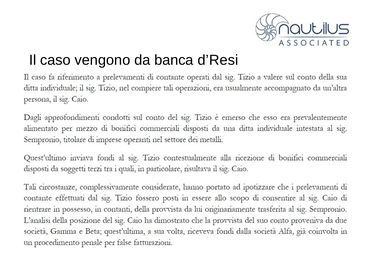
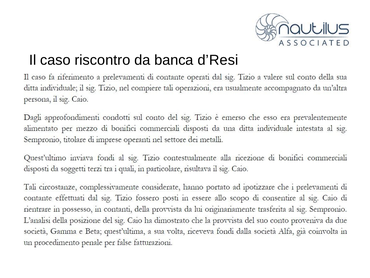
vengono: vengono -> riscontro (102, 60)
